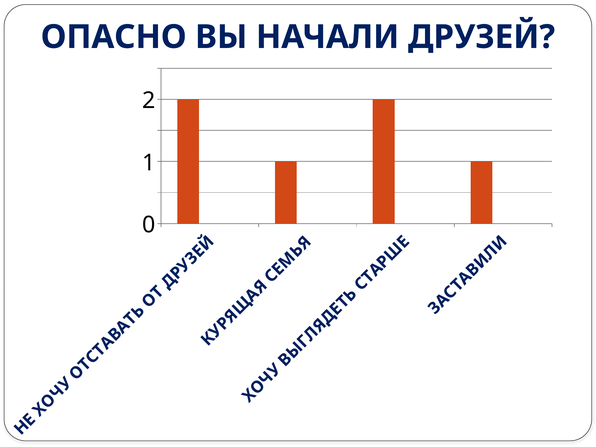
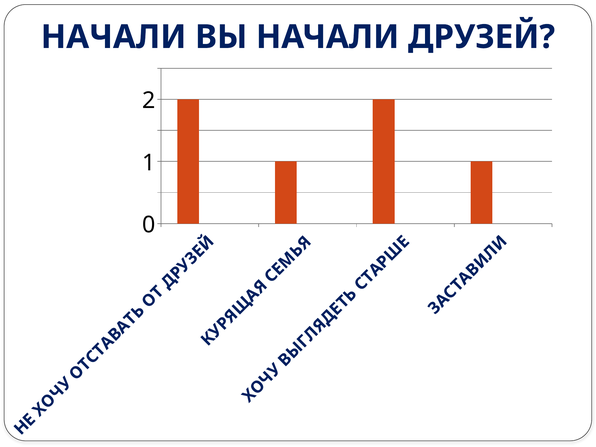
ОПАСНО: ОПАСНО -> НАЧАЛИ (114, 37)
